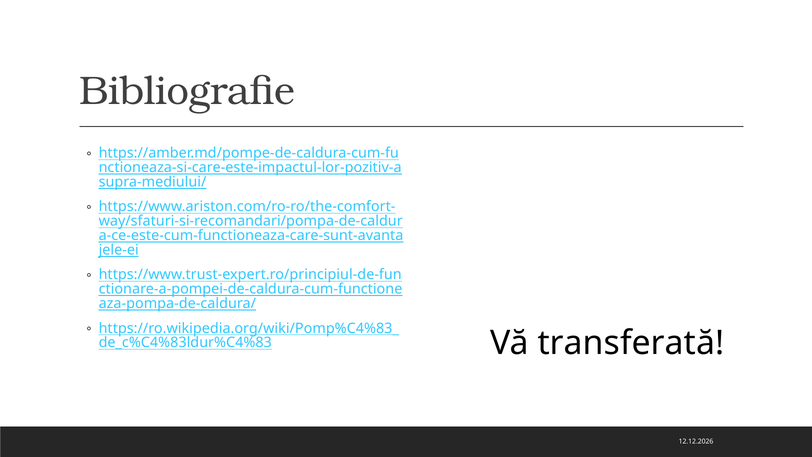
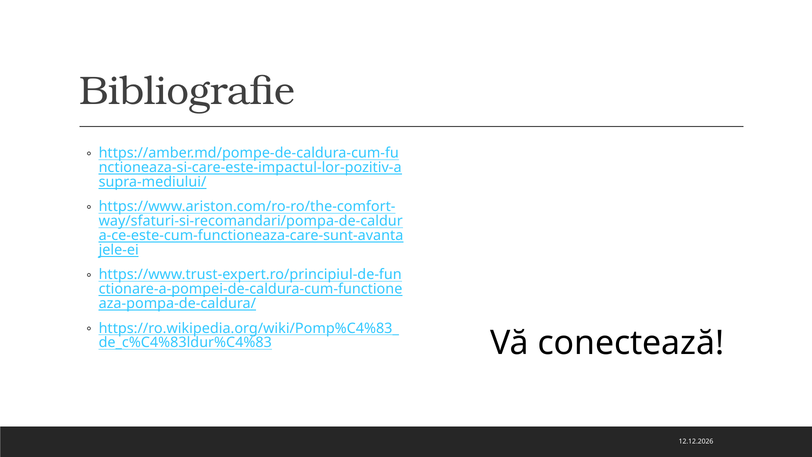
transferată: transferată -> conectează (631, 343)
